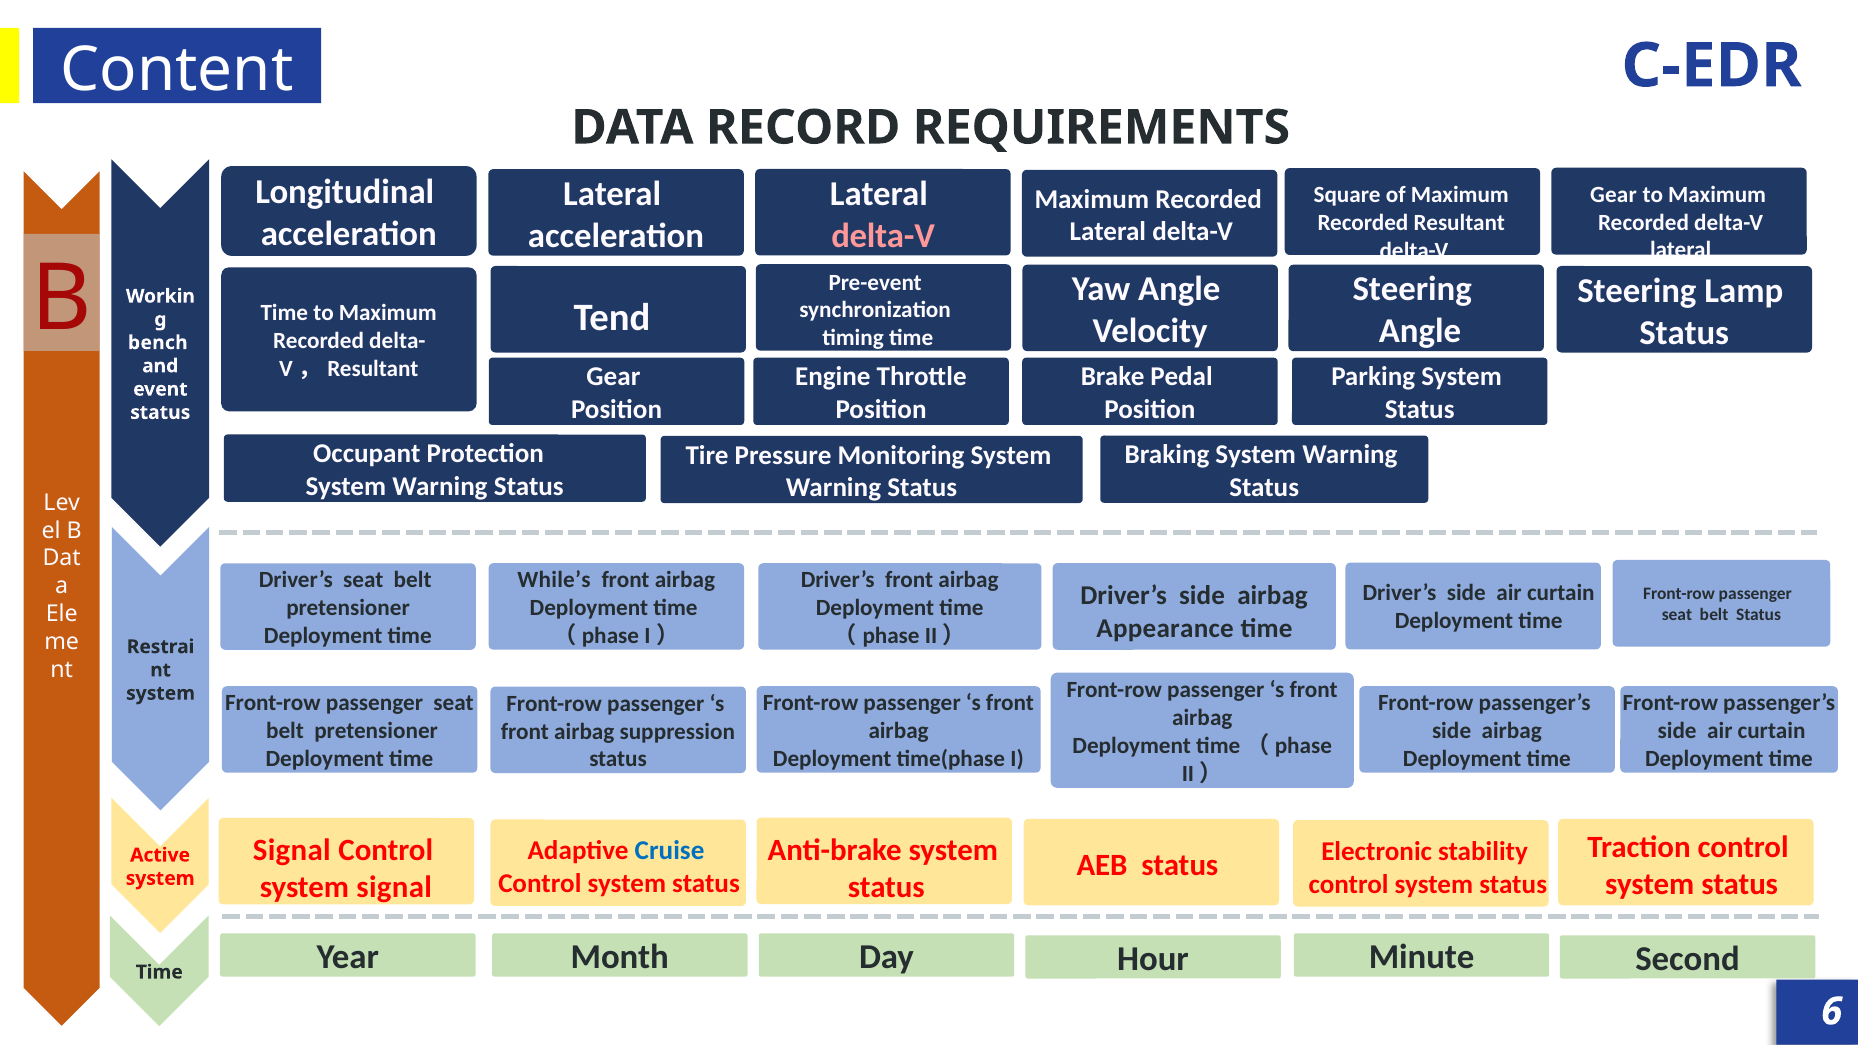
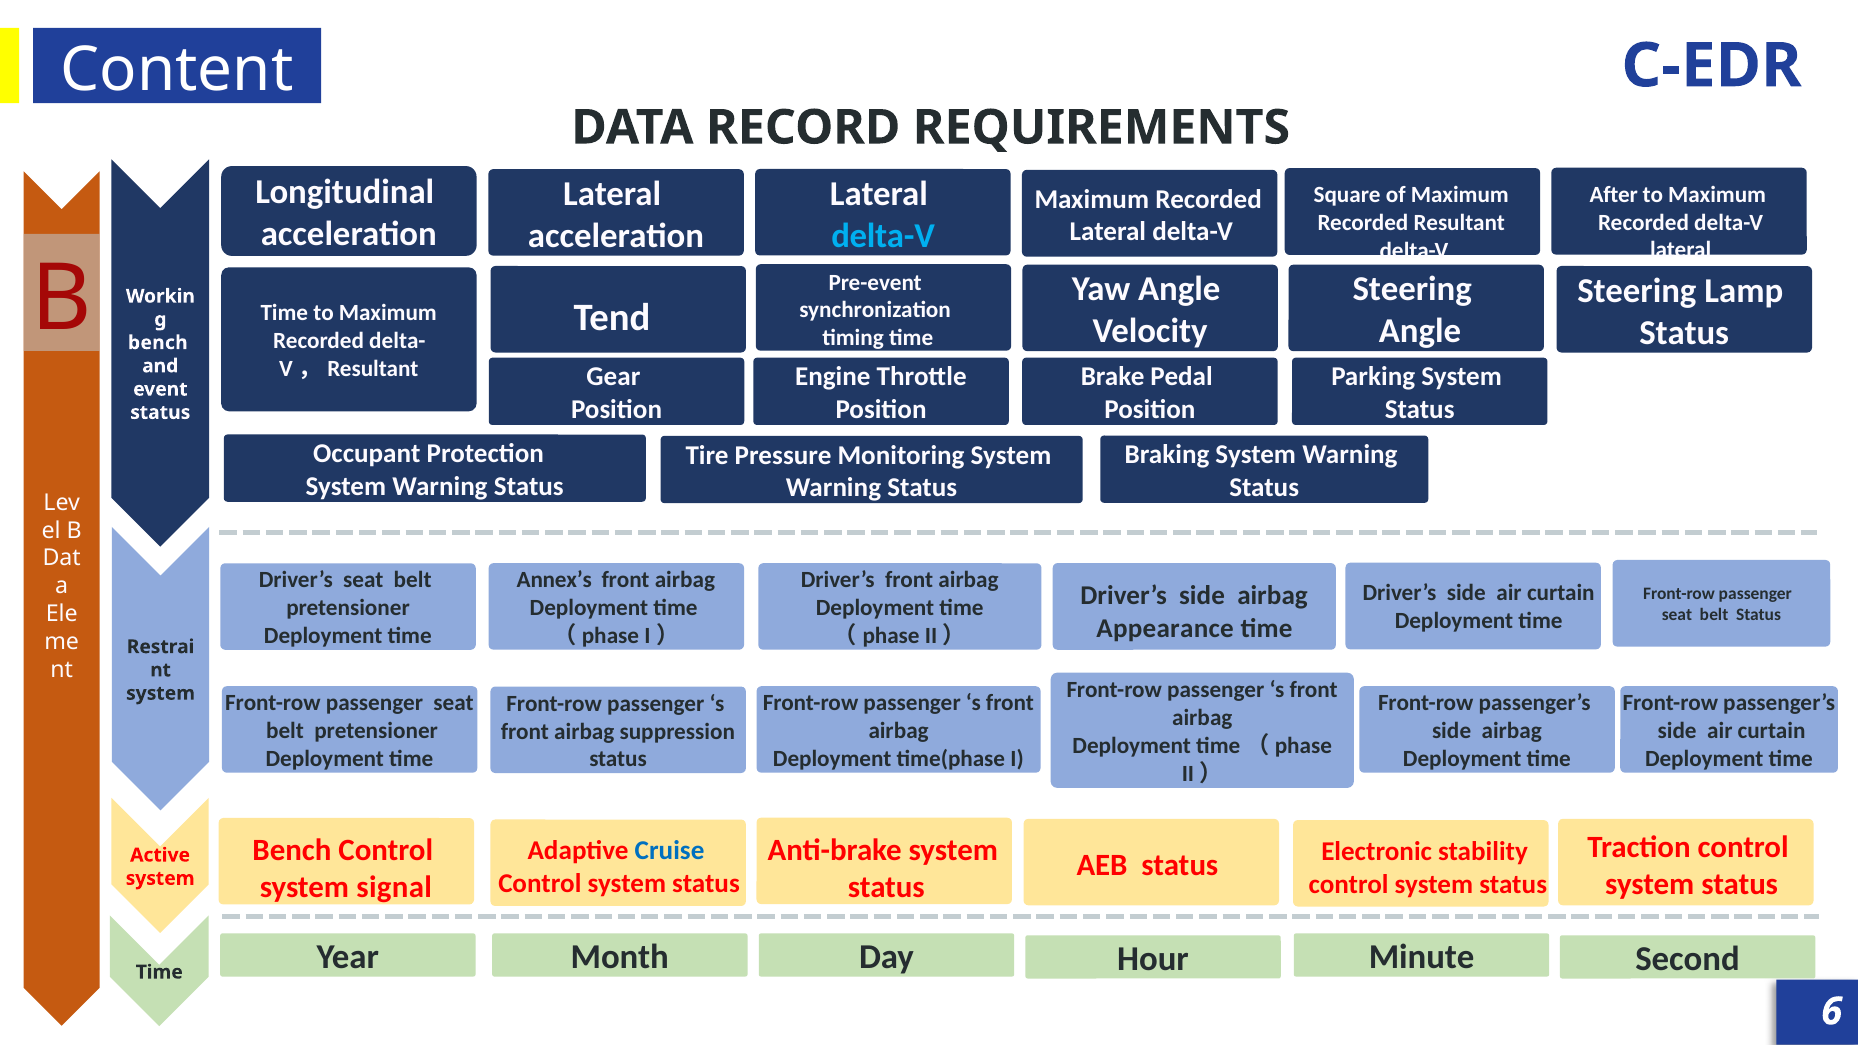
Gear: Gear -> After (1614, 195)
delta-V colour: pink -> light blue (883, 236)
While’s: While’s -> Annex’s (554, 580)
Signal: Signal -> Bench (292, 851)
